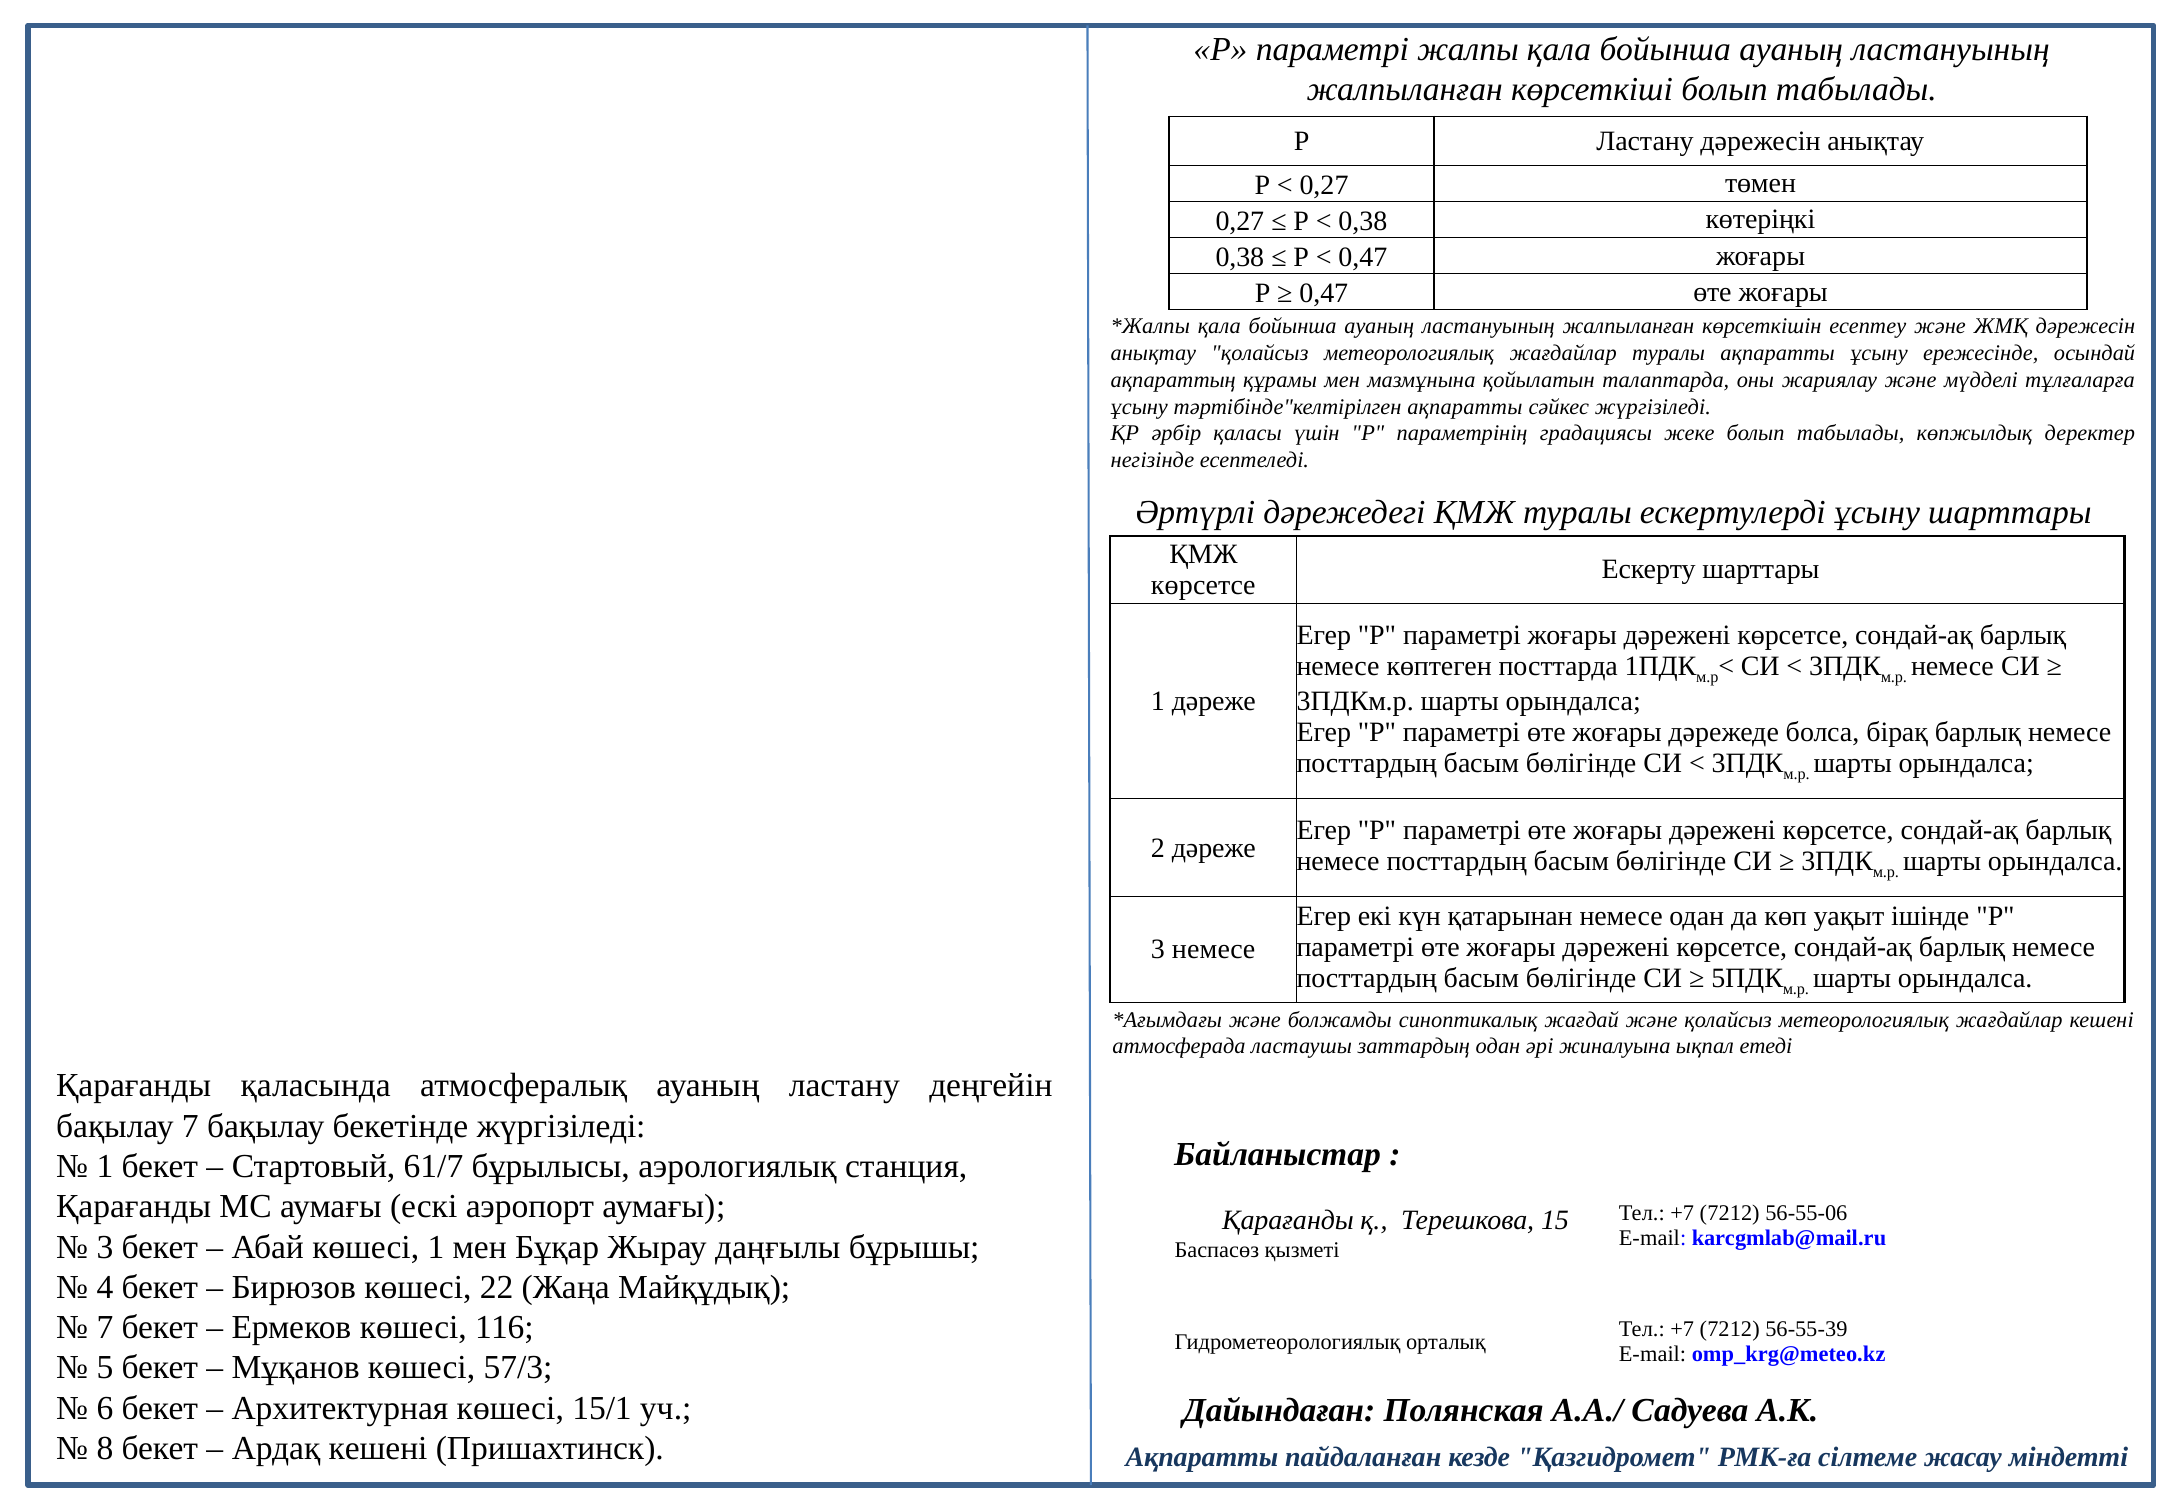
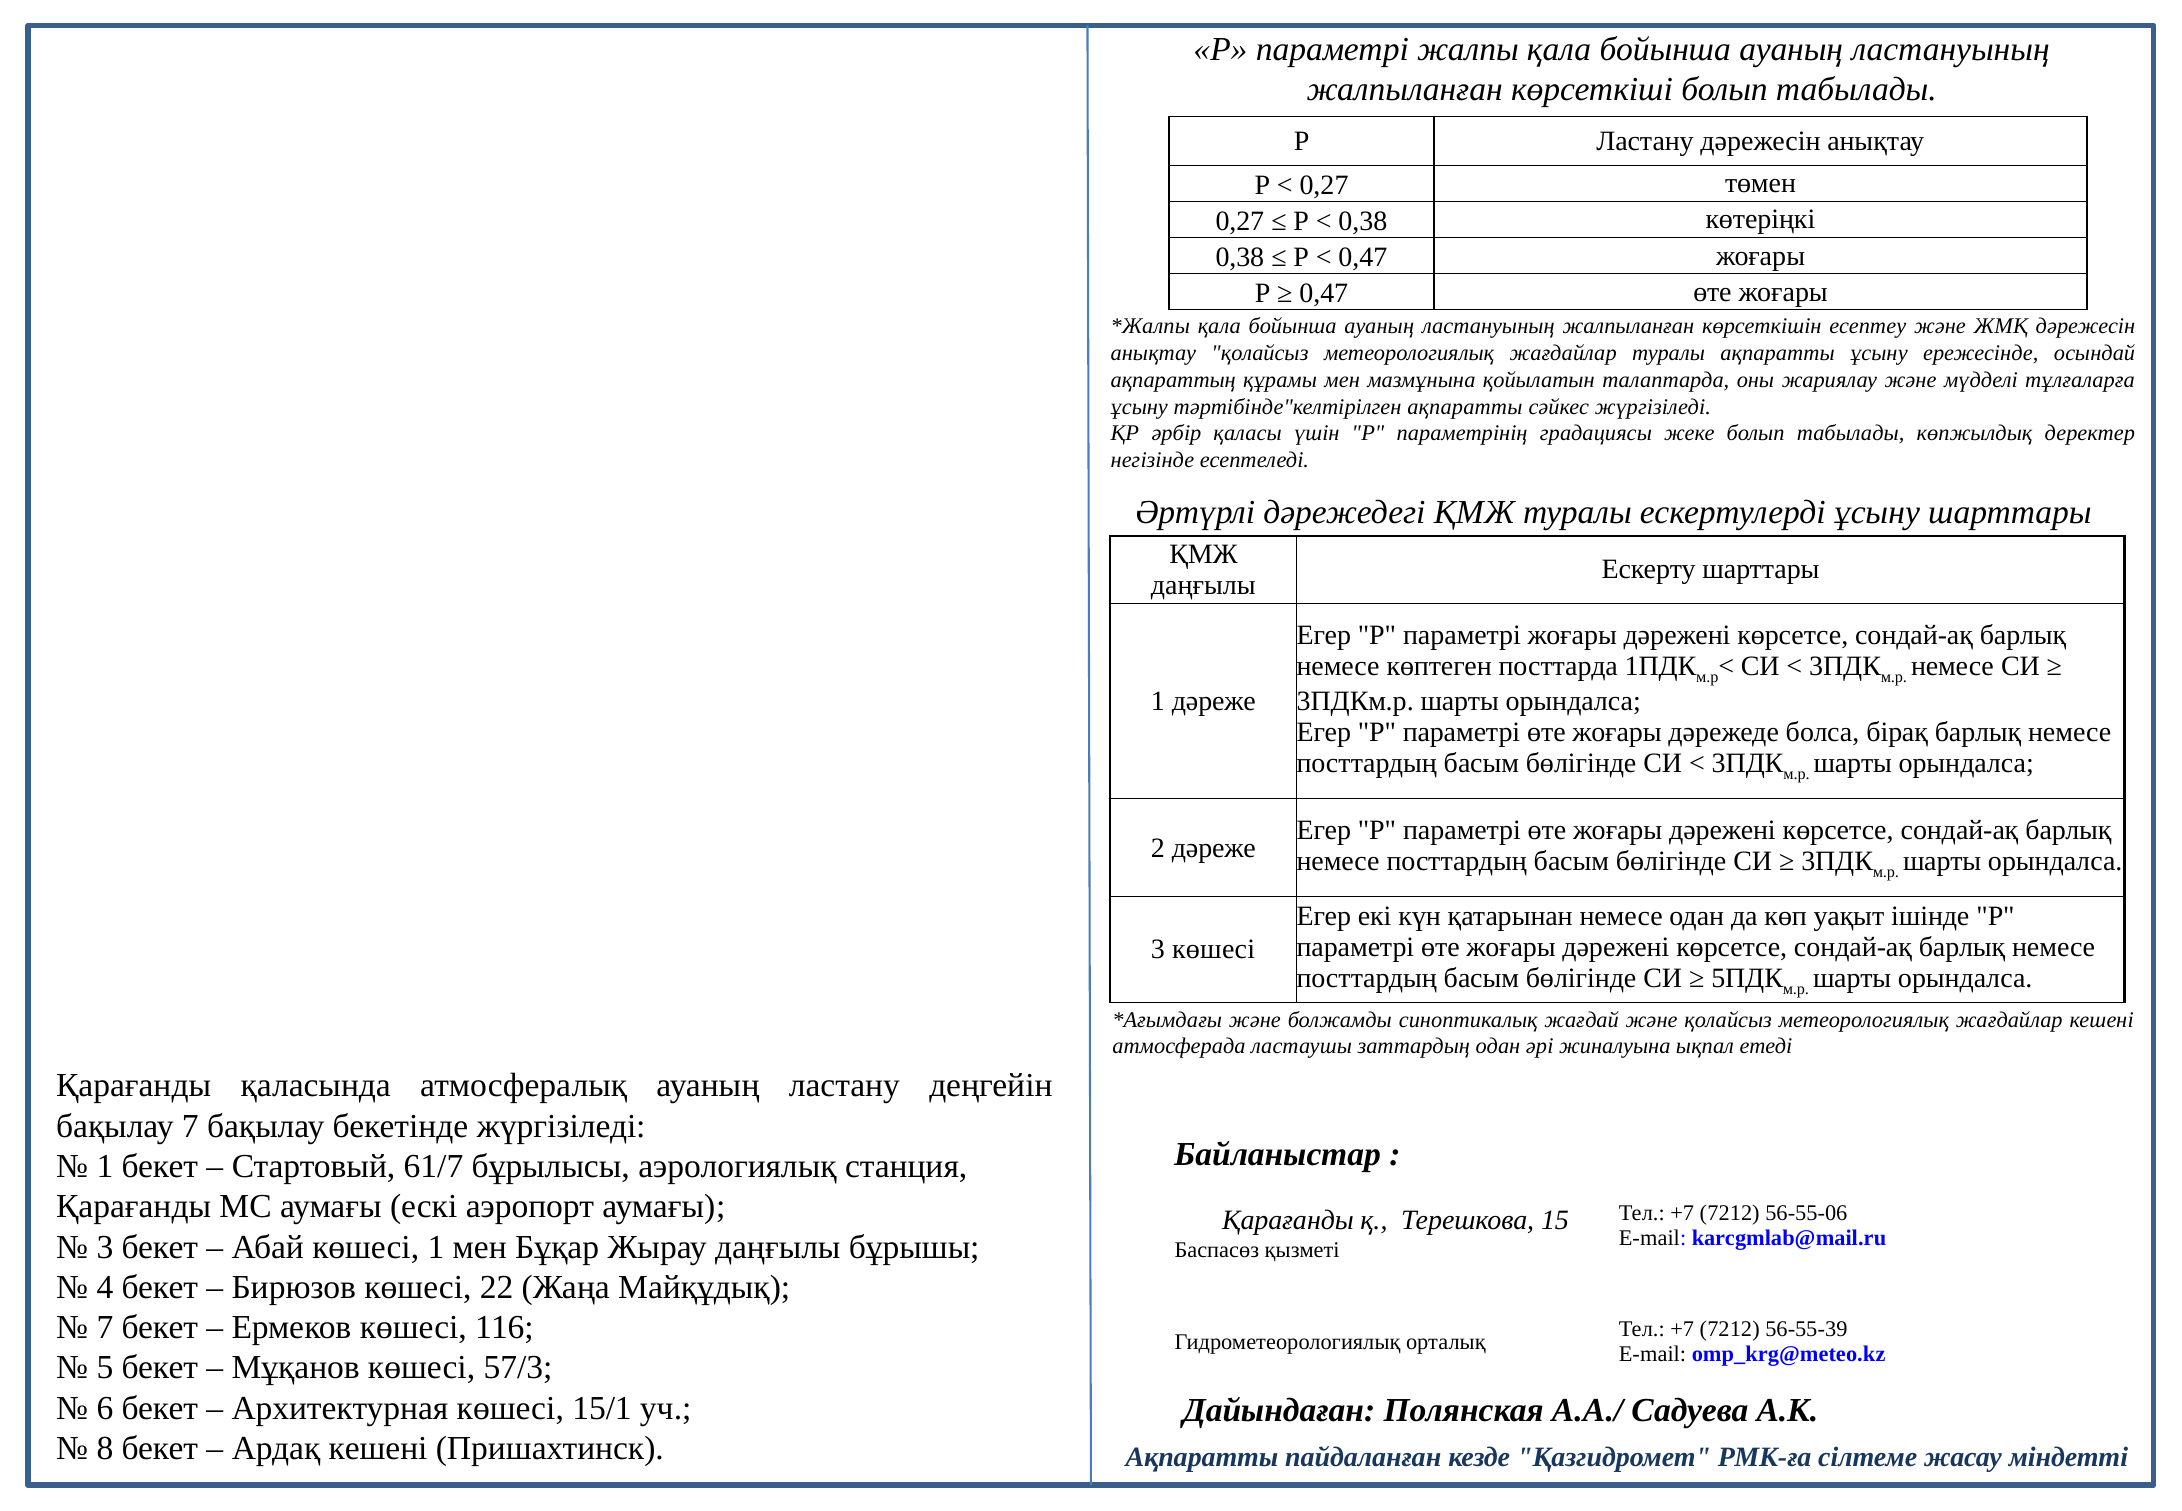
көрсетсе: көрсетсе -> даңғылы (1203, 585)
3 немесе: немесе -> көшесі (1214, 949)
